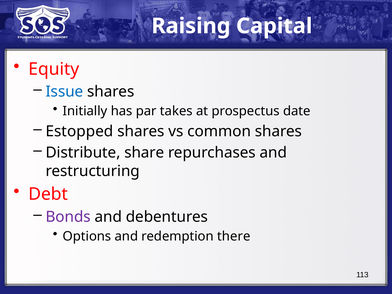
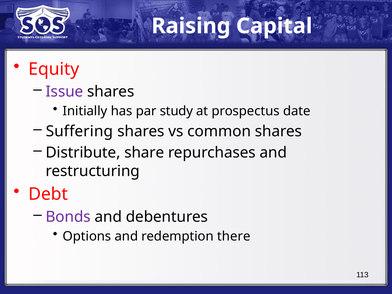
Issue colour: blue -> purple (64, 92)
takes: takes -> study (176, 111)
Estopped: Estopped -> Suffering (79, 131)
